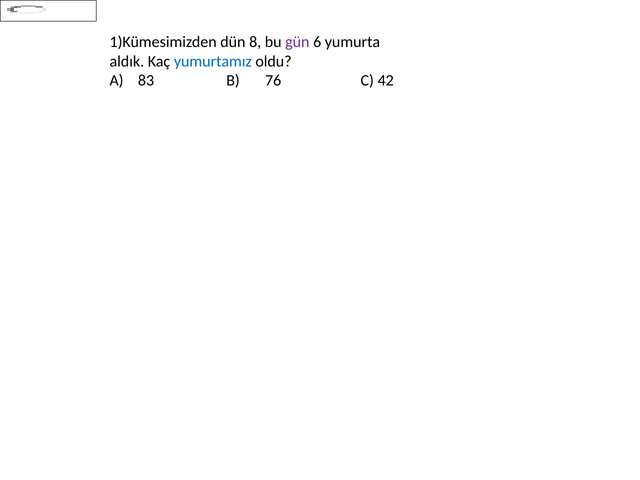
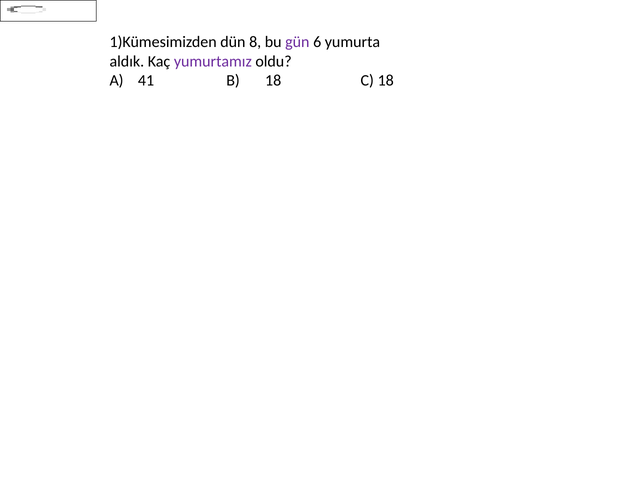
yumurtamız colour: blue -> purple (213, 61)
83: 83 -> 41 (146, 81)
B 76: 76 -> 18 (273, 81)
C 42: 42 -> 18 (386, 81)
